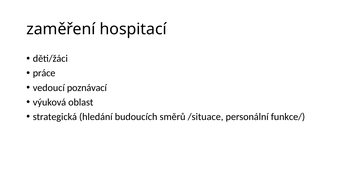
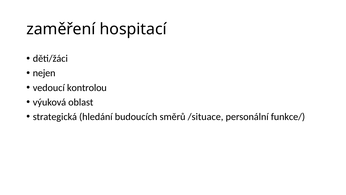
práce: práce -> nejen (44, 73)
poznávací: poznávací -> kontrolou (87, 88)
